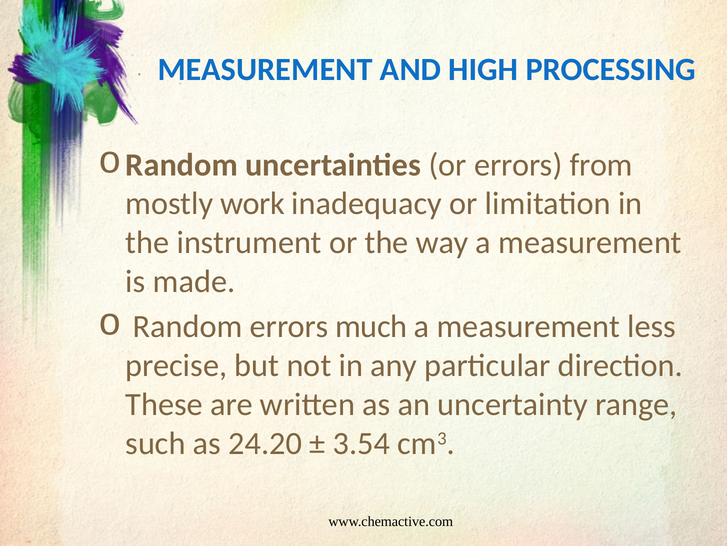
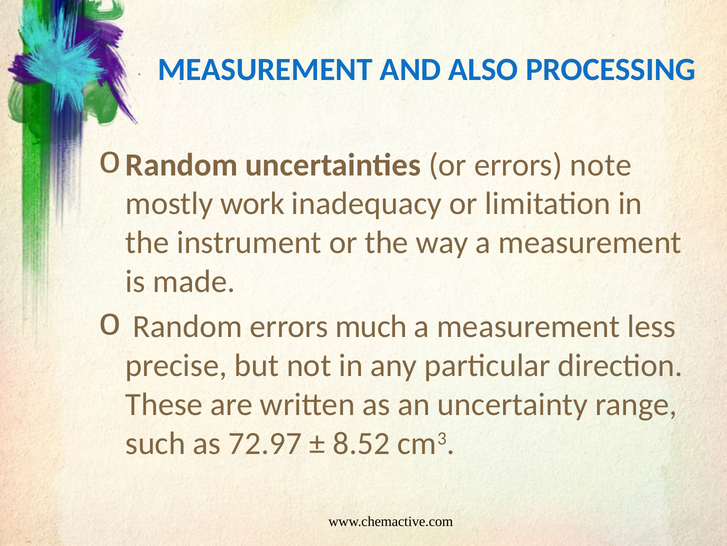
HIGH: HIGH -> ALSO (483, 70)
from: from -> note (601, 165)
24.20: 24.20 -> 72.97 (265, 443)
3.54: 3.54 -> 8.52 (361, 443)
